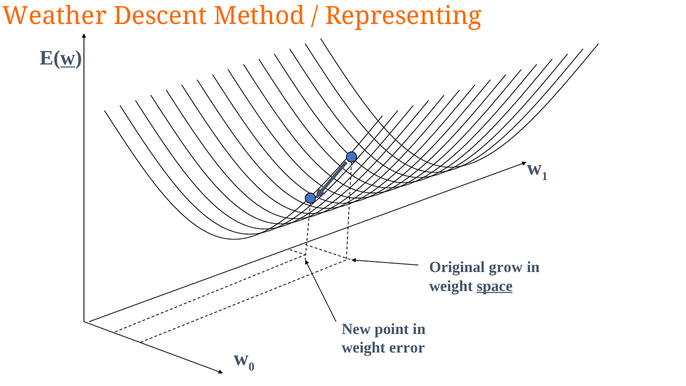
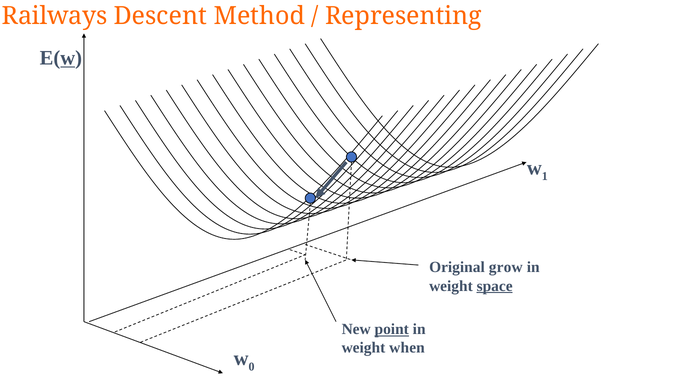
Weather: Weather -> Railways (55, 16)
point underline: none -> present (392, 329)
error: error -> when (407, 348)
